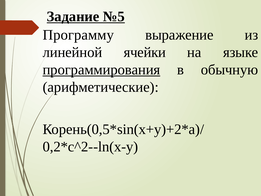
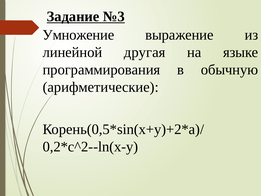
№5: №5 -> №3 (114, 16)
Программу: Программу -> Умножение (78, 35)
ячейки: ячейки -> другая (145, 52)
программирования underline: present -> none (101, 70)
